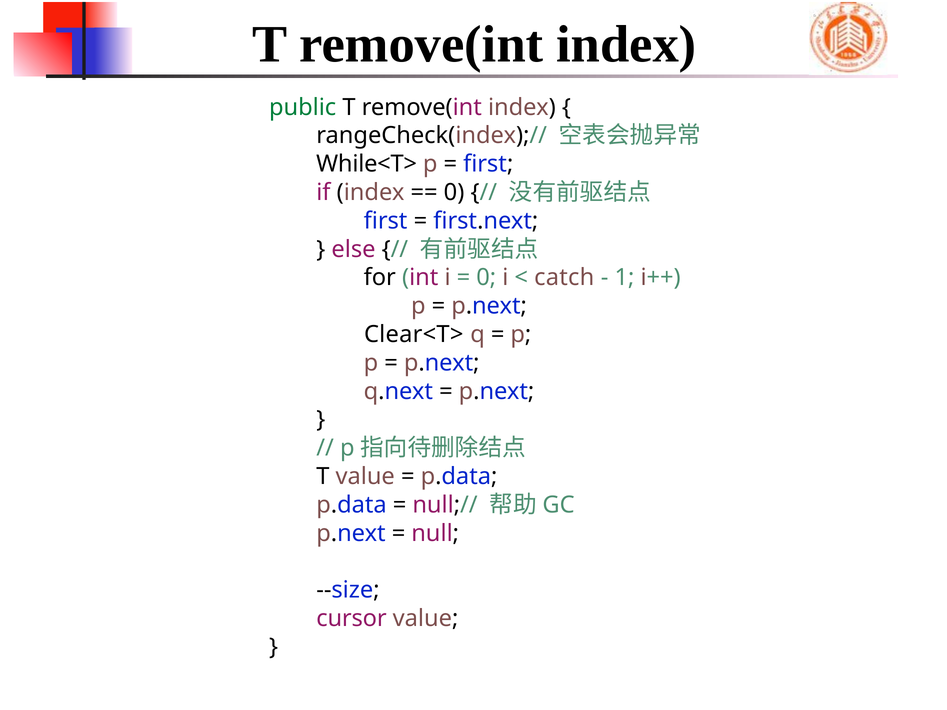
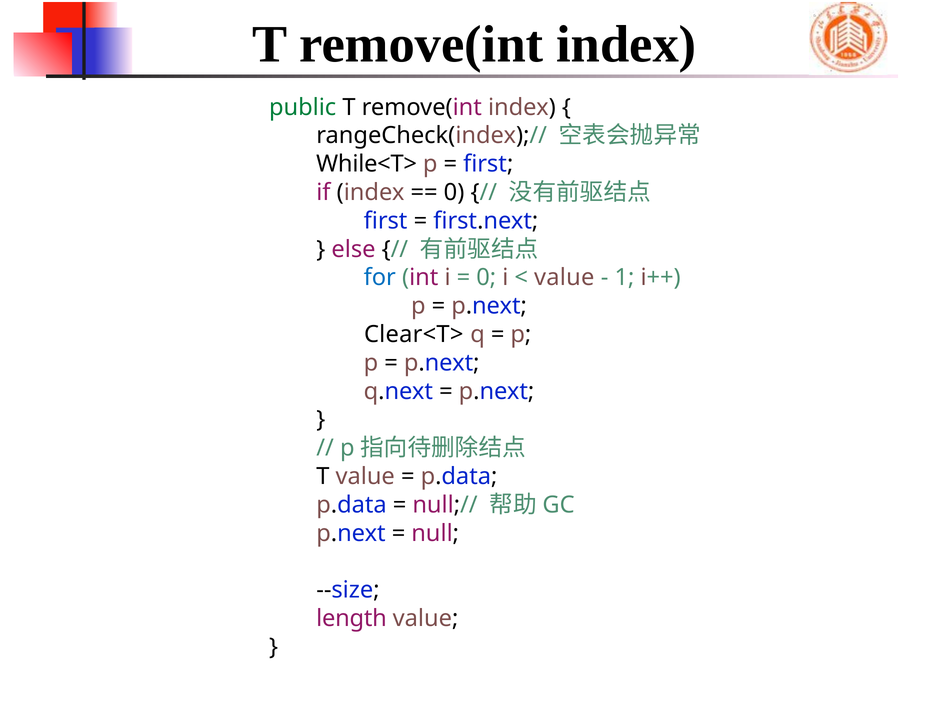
for colour: black -> blue (380, 278)
catch: catch -> value (564, 278)
cursor: cursor -> length (352, 619)
